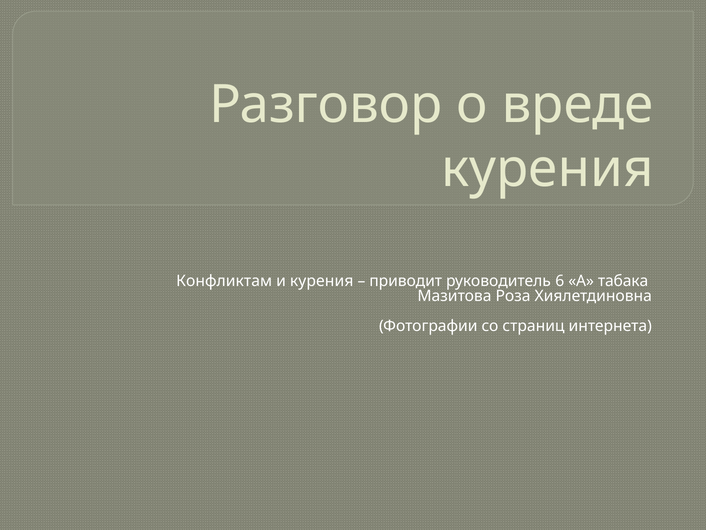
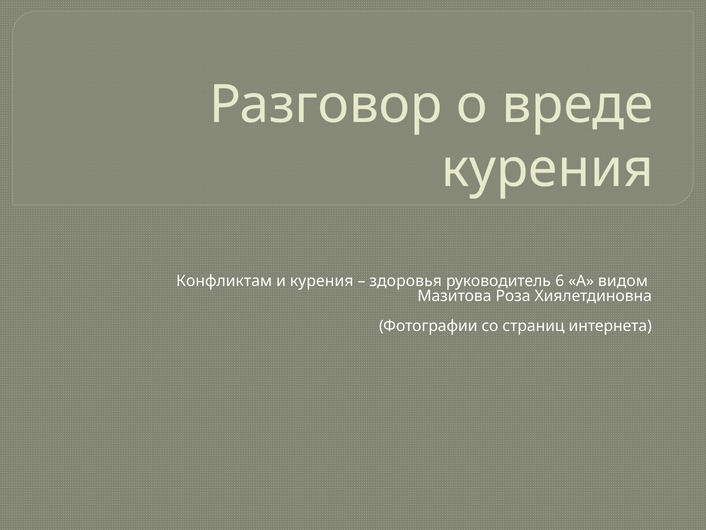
приводит: приводит -> здоровья (406, 281)
табака: табака -> видом (623, 281)
